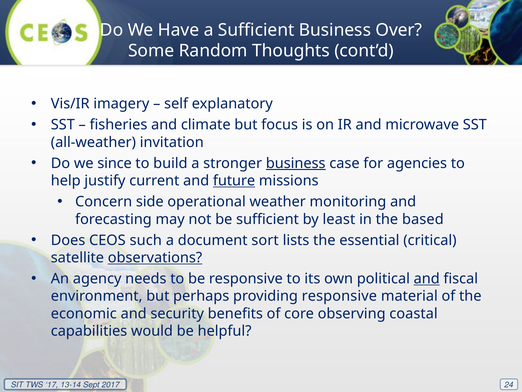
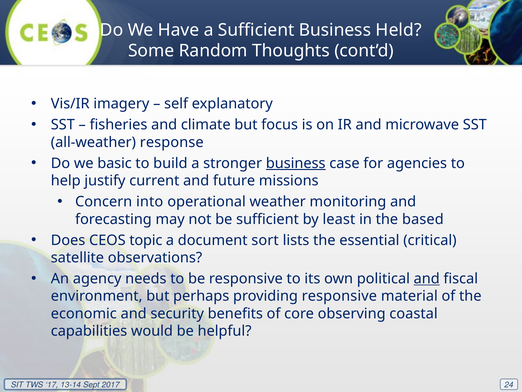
Over: Over -> Held (399, 30)
invitation: invitation -> response (172, 142)
since: since -> basic (115, 163)
future underline: present -> none (234, 181)
side: side -> into (150, 202)
such: such -> topic (146, 240)
observations underline: present -> none (155, 257)
